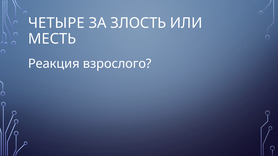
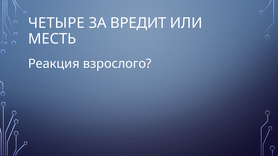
ЗЛОСТЬ: ЗЛОСТЬ -> ВРЕДИТ (138, 23)
